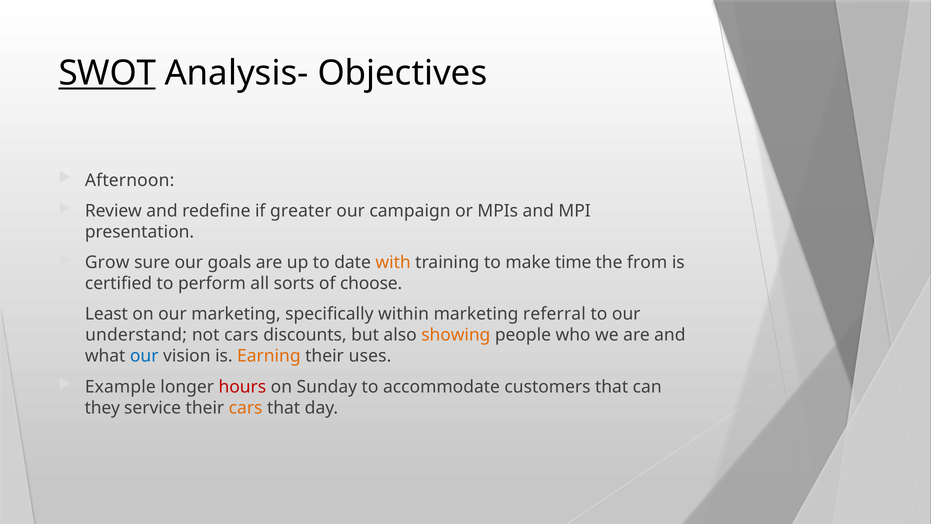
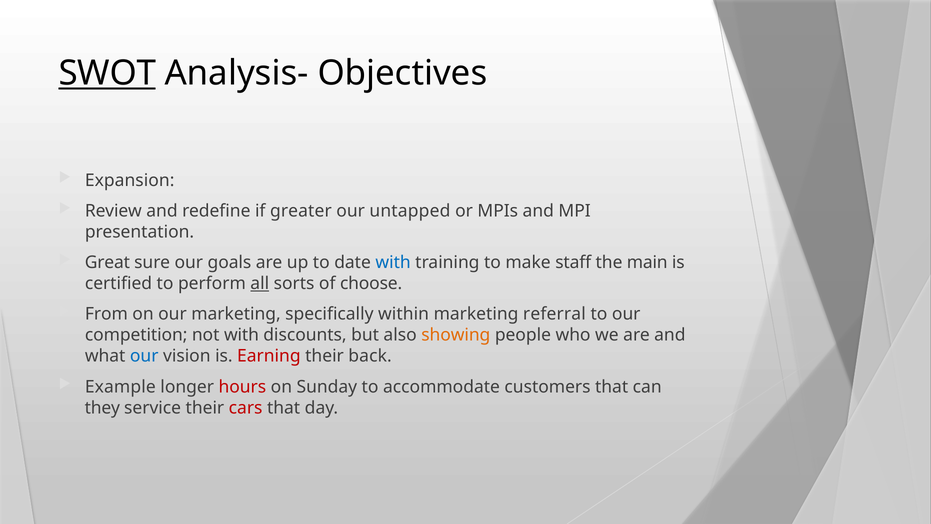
Afternoon: Afternoon -> Expansion (130, 180)
campaign: campaign -> untapped (410, 211)
Grow: Grow -> Great (107, 262)
with colour: orange -> blue (393, 262)
time: time -> staff (573, 262)
from: from -> main (647, 262)
all underline: none -> present (260, 283)
Least: Least -> From (106, 314)
understand: understand -> competition (136, 335)
not cars: cars -> with (241, 335)
Earning colour: orange -> red (269, 356)
uses: uses -> back (370, 356)
cars colour: orange -> red (246, 408)
